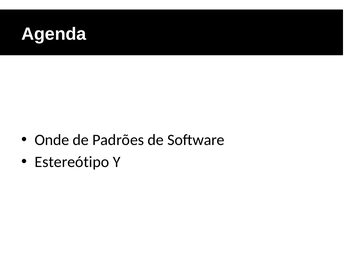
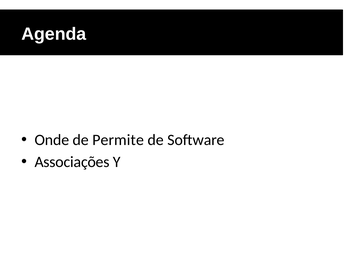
Padrões: Padrões -> Permite (118, 140)
Estereótipo: Estereótipo -> Associações (72, 162)
